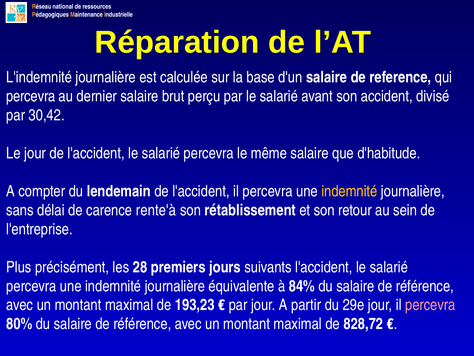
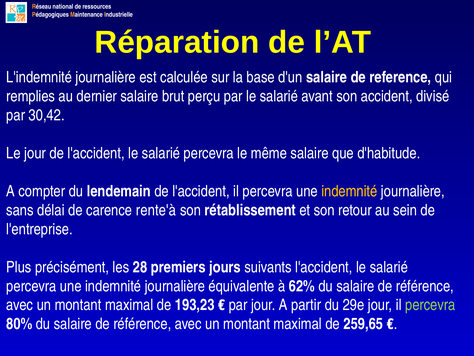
percevra: percevra -> remplies (31, 96)
84%: 84% -> 62% (302, 286)
percevra colour: pink -> light green (430, 305)
828,72: 828,72 -> 259,65 (363, 324)
